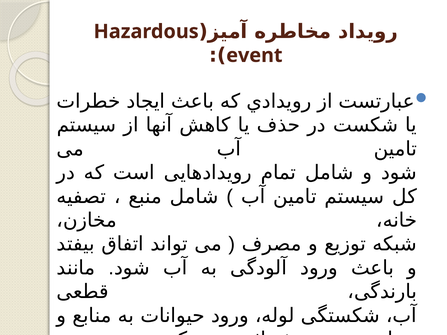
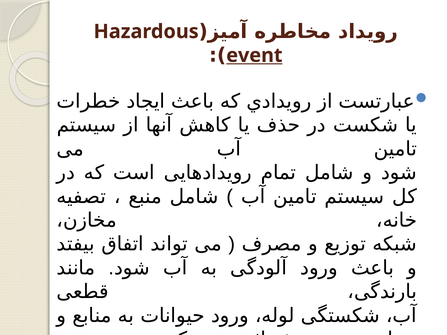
event underline: none -> present (254, 55)
